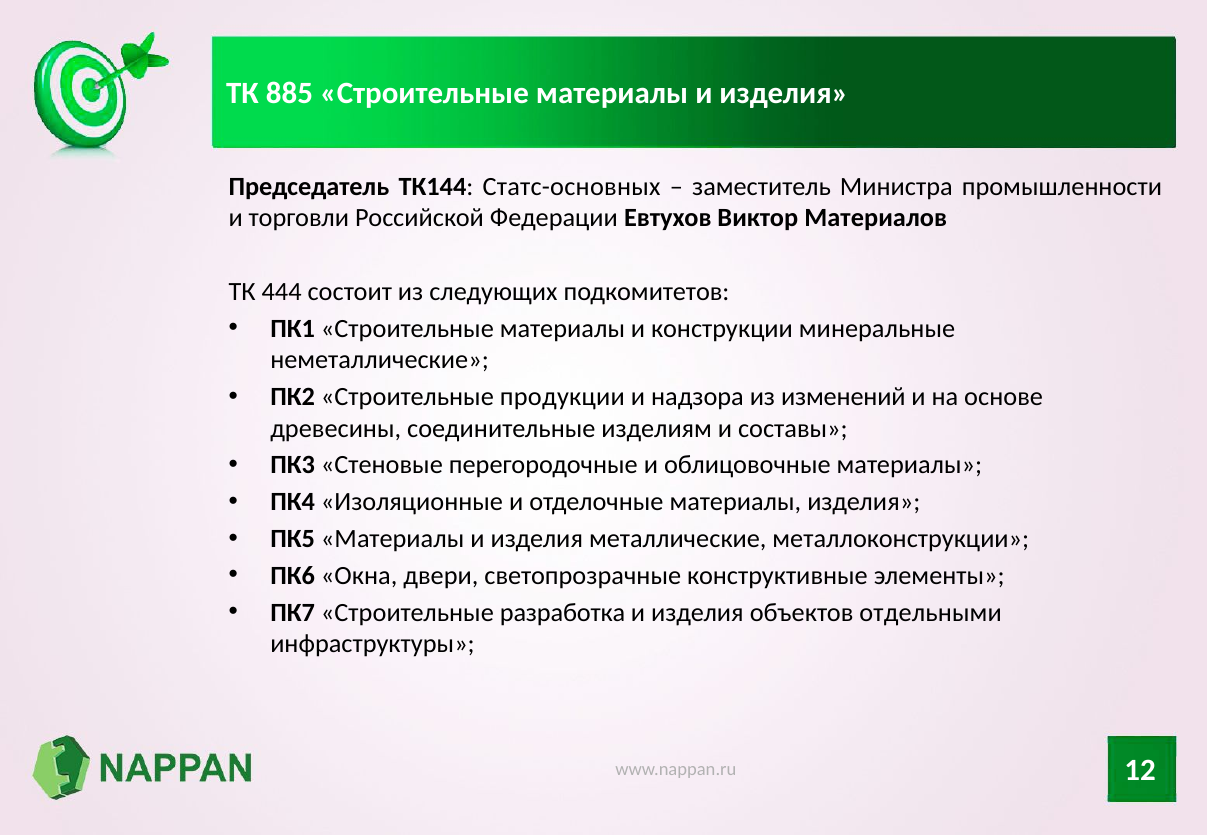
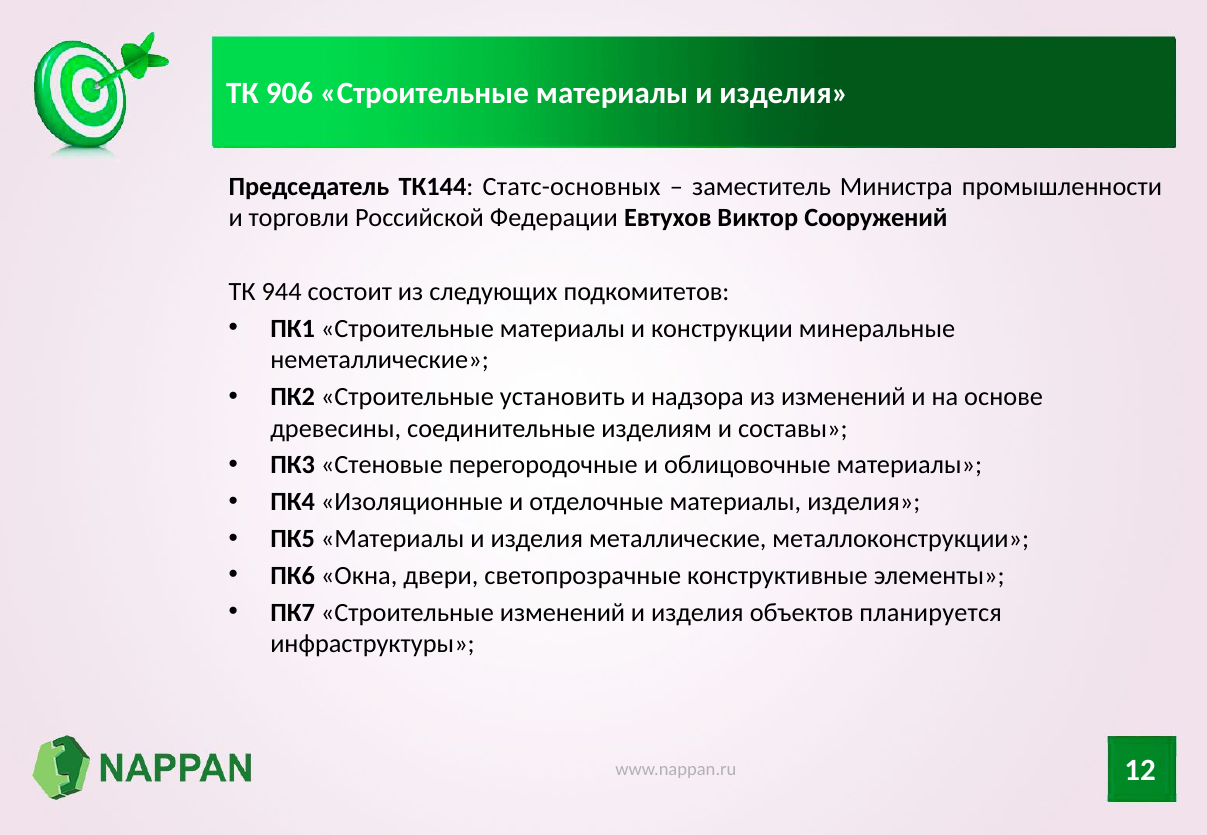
885: 885 -> 906 (289, 93)
Материалов: Материалов -> Сооружений (876, 218)
444: 444 -> 944 (282, 292)
продукции: продукции -> установить (562, 397)
Строительные разработка: разработка -> изменений (563, 613)
отдельными: отдельными -> планируется (931, 613)
